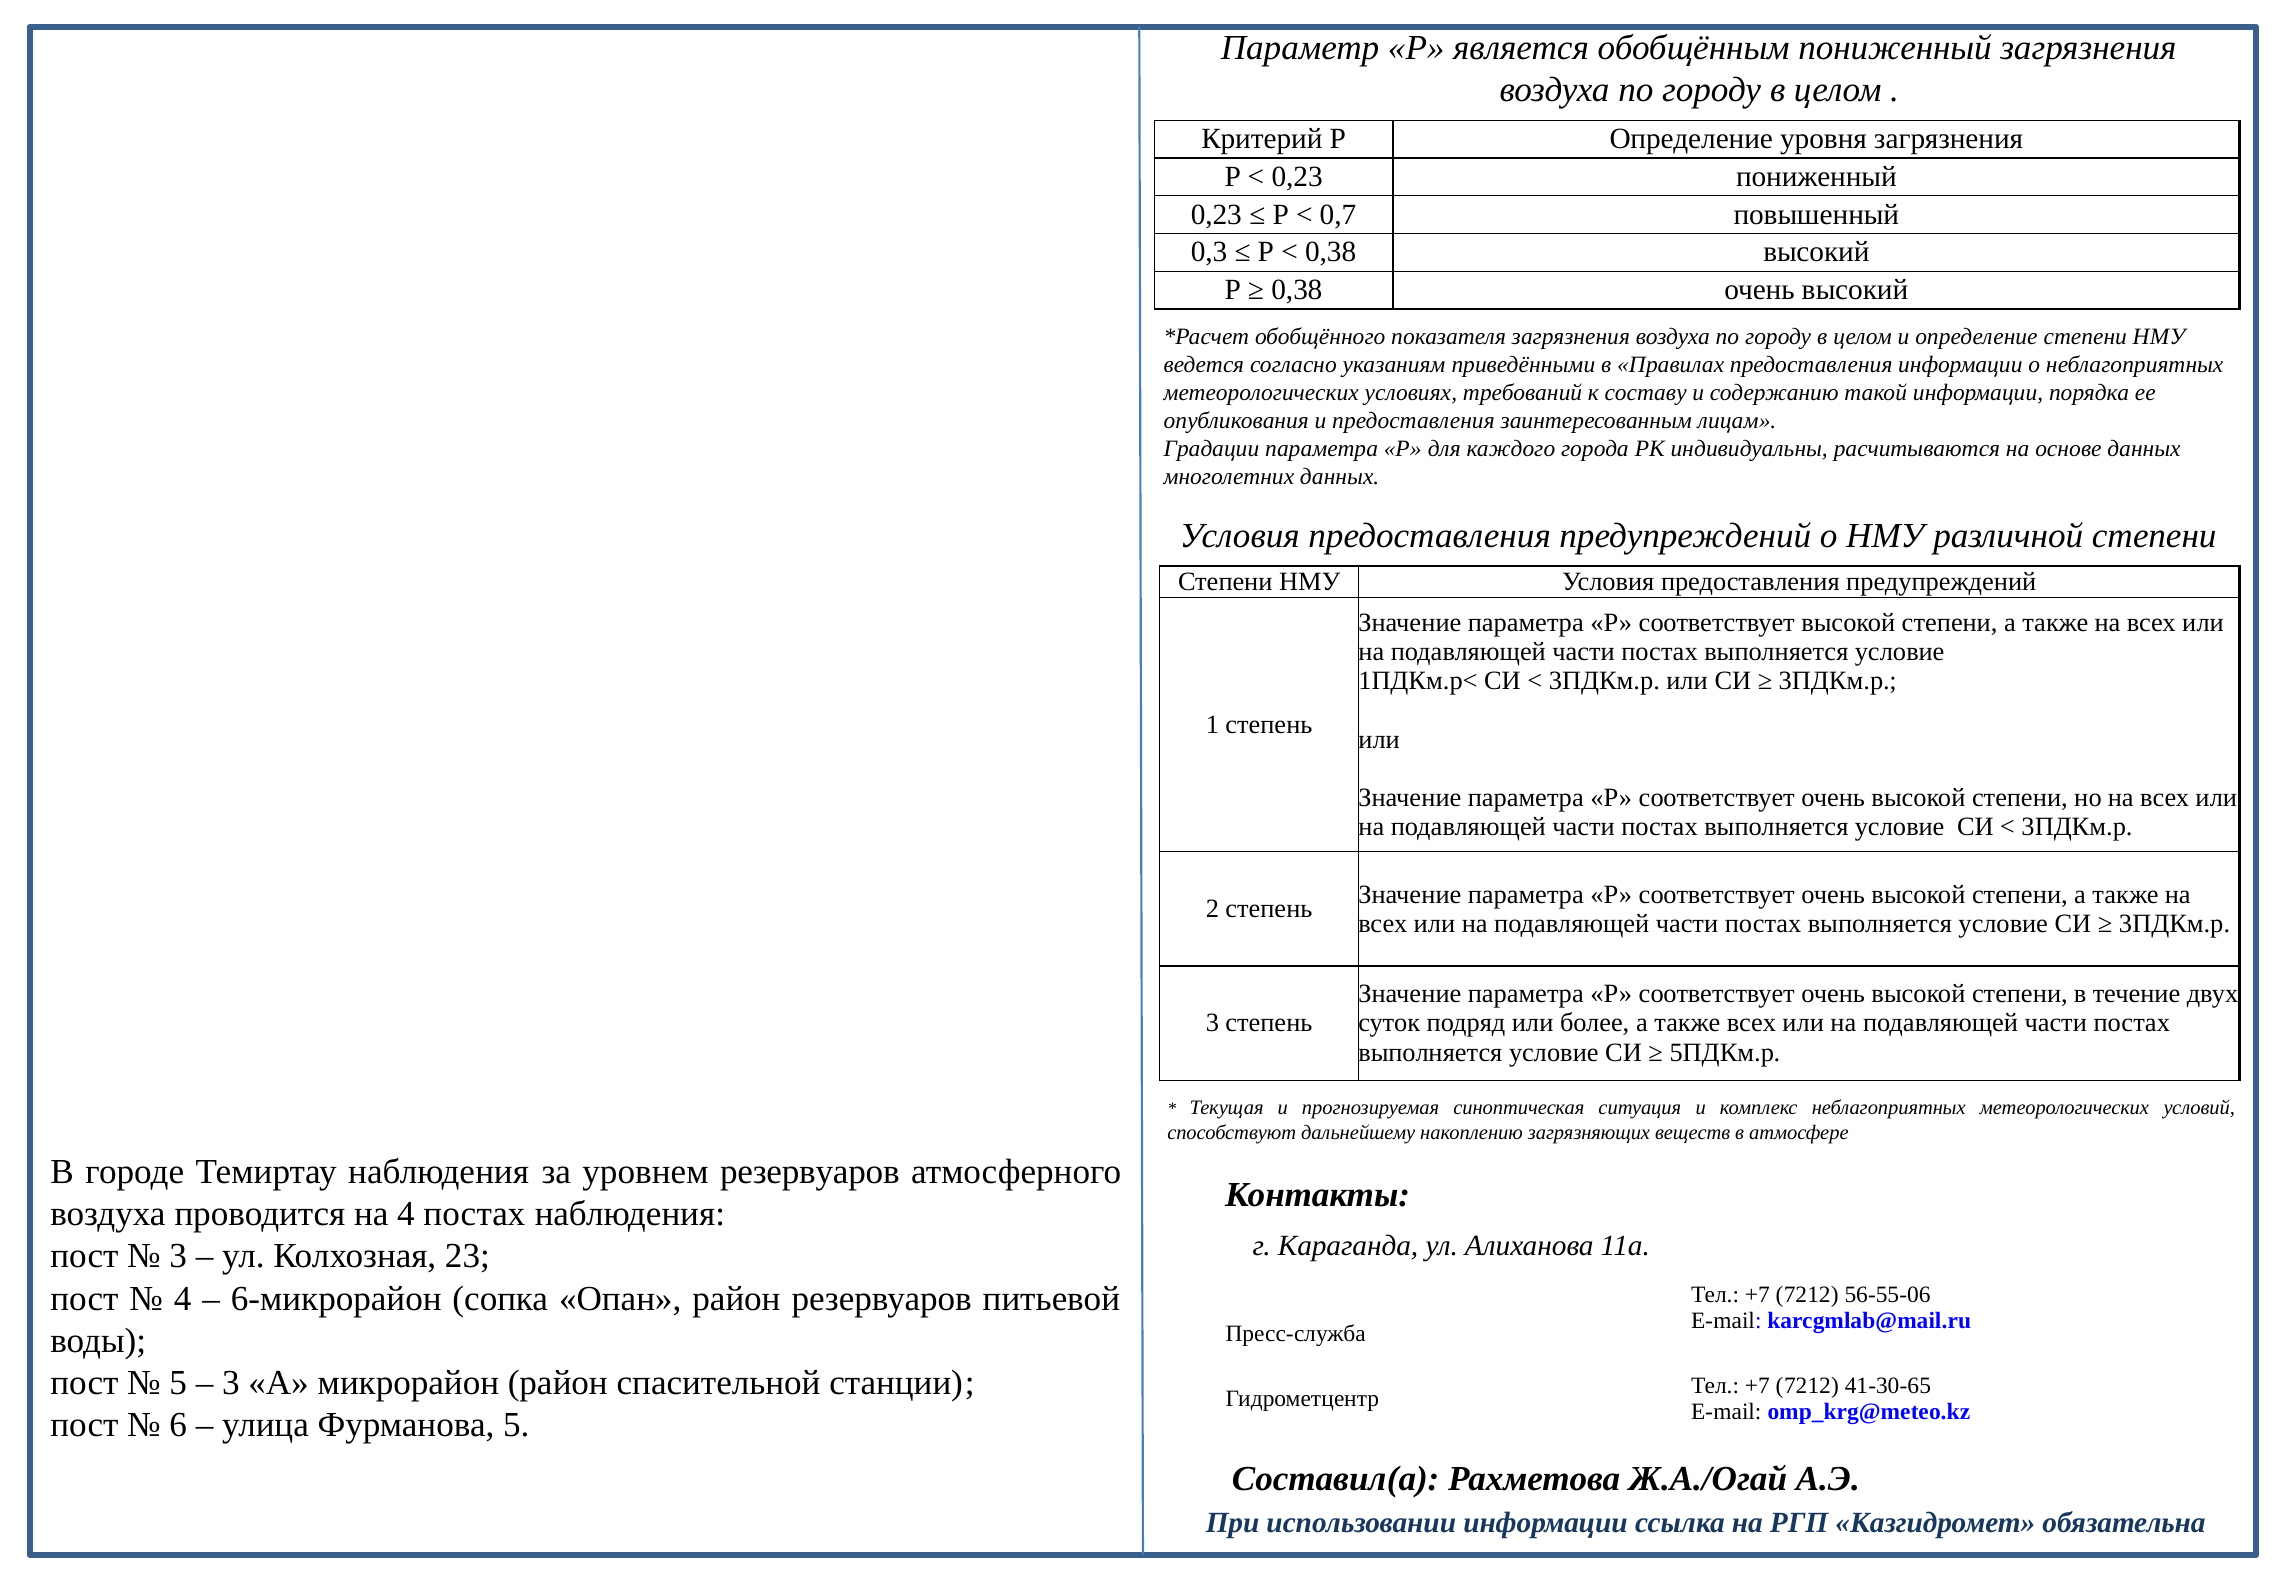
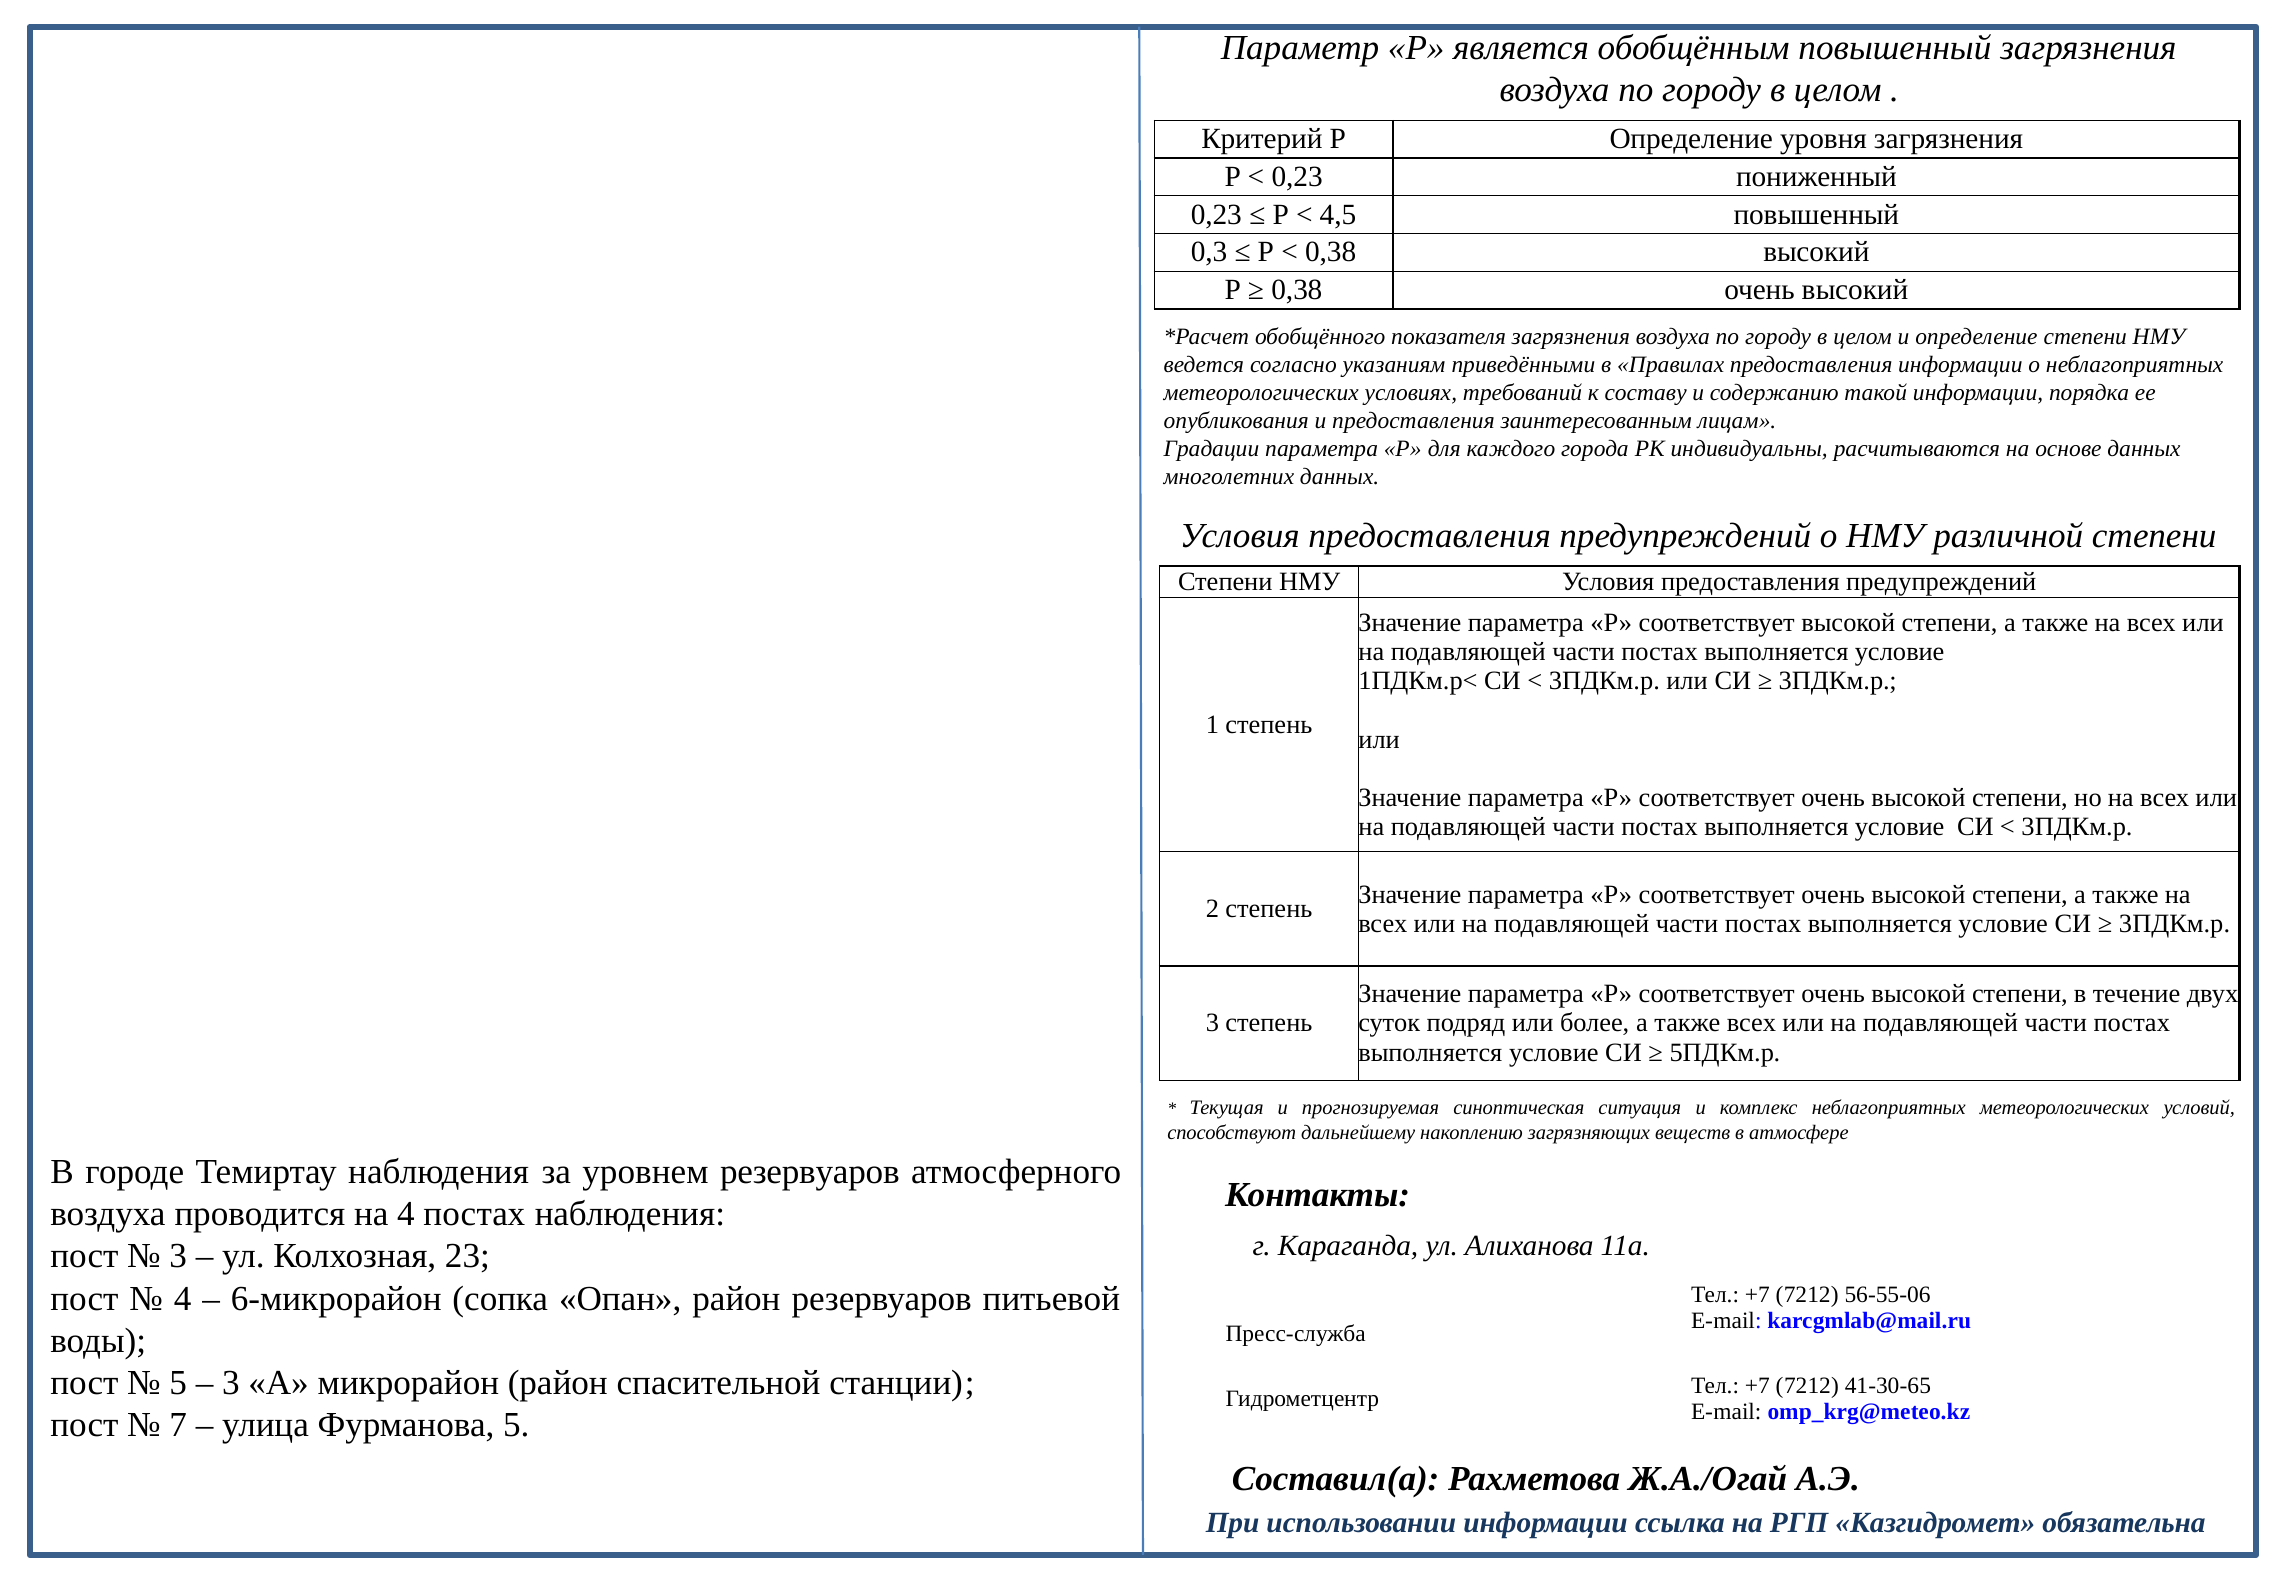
обобщённым пониженный: пониженный -> повышенный (1895, 48)
0,7: 0,7 -> 4,5 (1338, 214)
6: 6 -> 7 (178, 1426)
